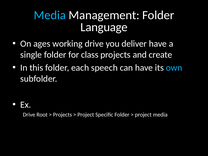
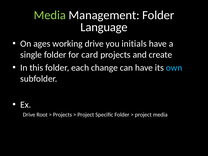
Media colour: light blue -> light green (50, 15)
deliver: deliver -> initials (134, 44)
class: class -> card (90, 55)
speech: speech -> change (104, 68)
